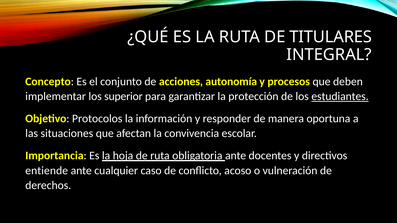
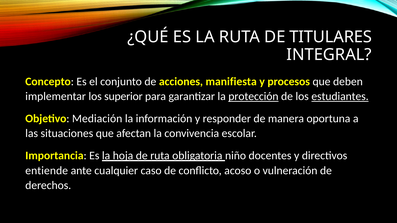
autonomía: autonomía -> manifiesta (231, 82)
protección underline: none -> present (253, 96)
Protocolos: Protocolos -> Mediación (97, 119)
obligatoria ante: ante -> niño (236, 156)
